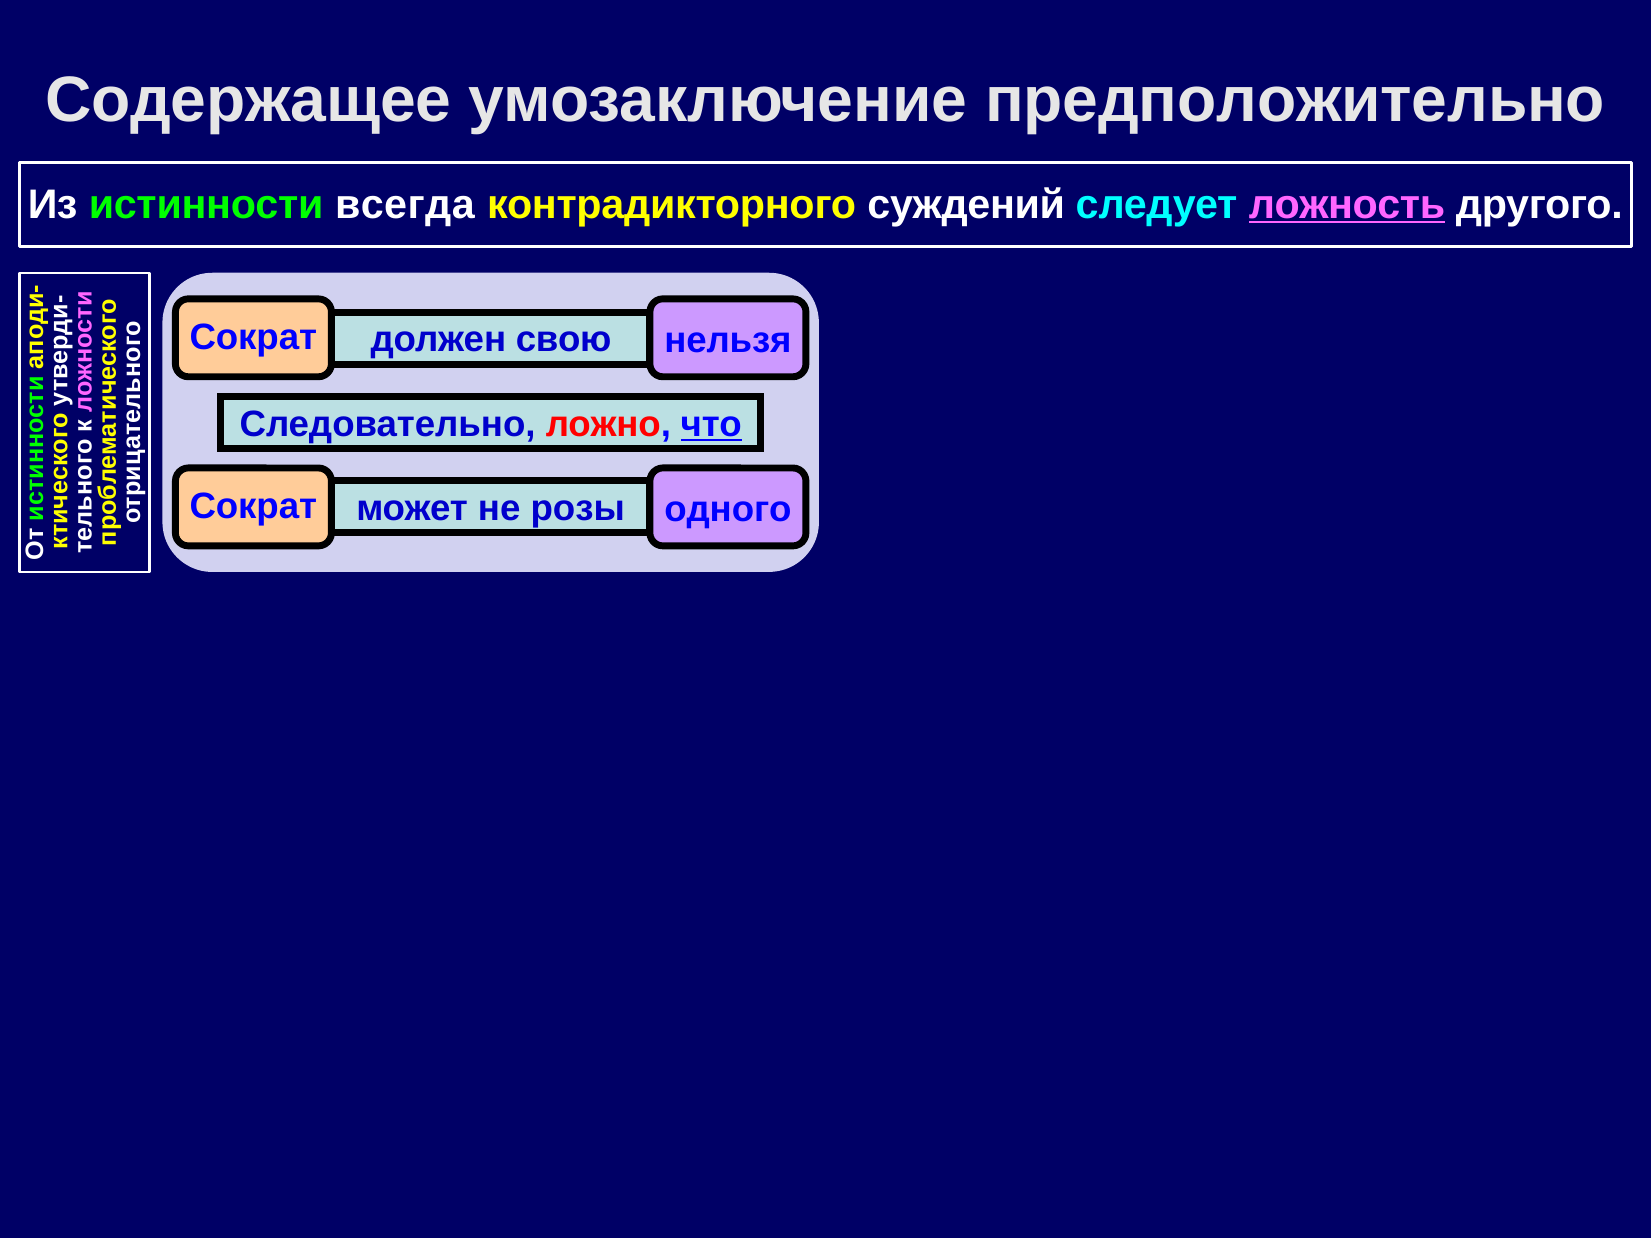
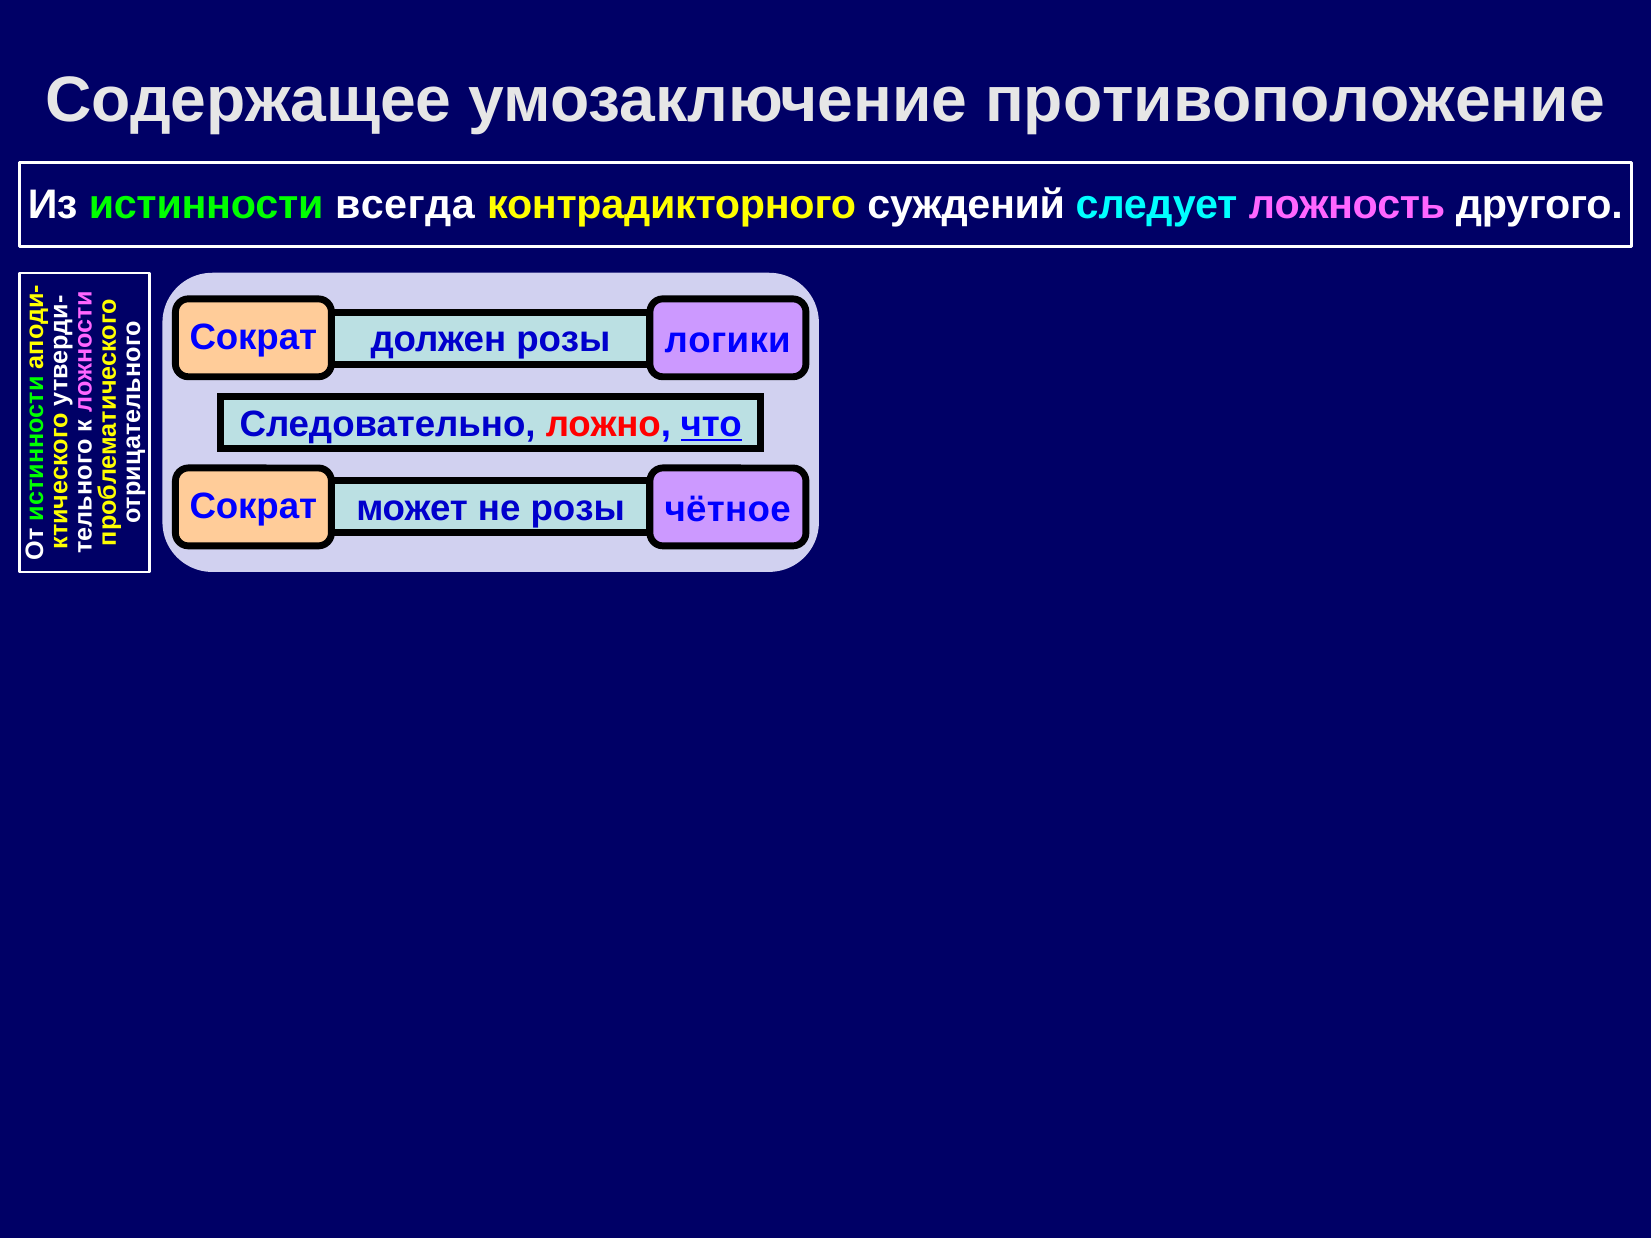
предположительно: предположительно -> противоположение (1295, 100)
ложность underline: present -> none (1347, 204)
нельзя: нельзя -> логики (728, 340)
должен свою: свою -> розы (563, 340)
одного: одного -> чётное (728, 510)
